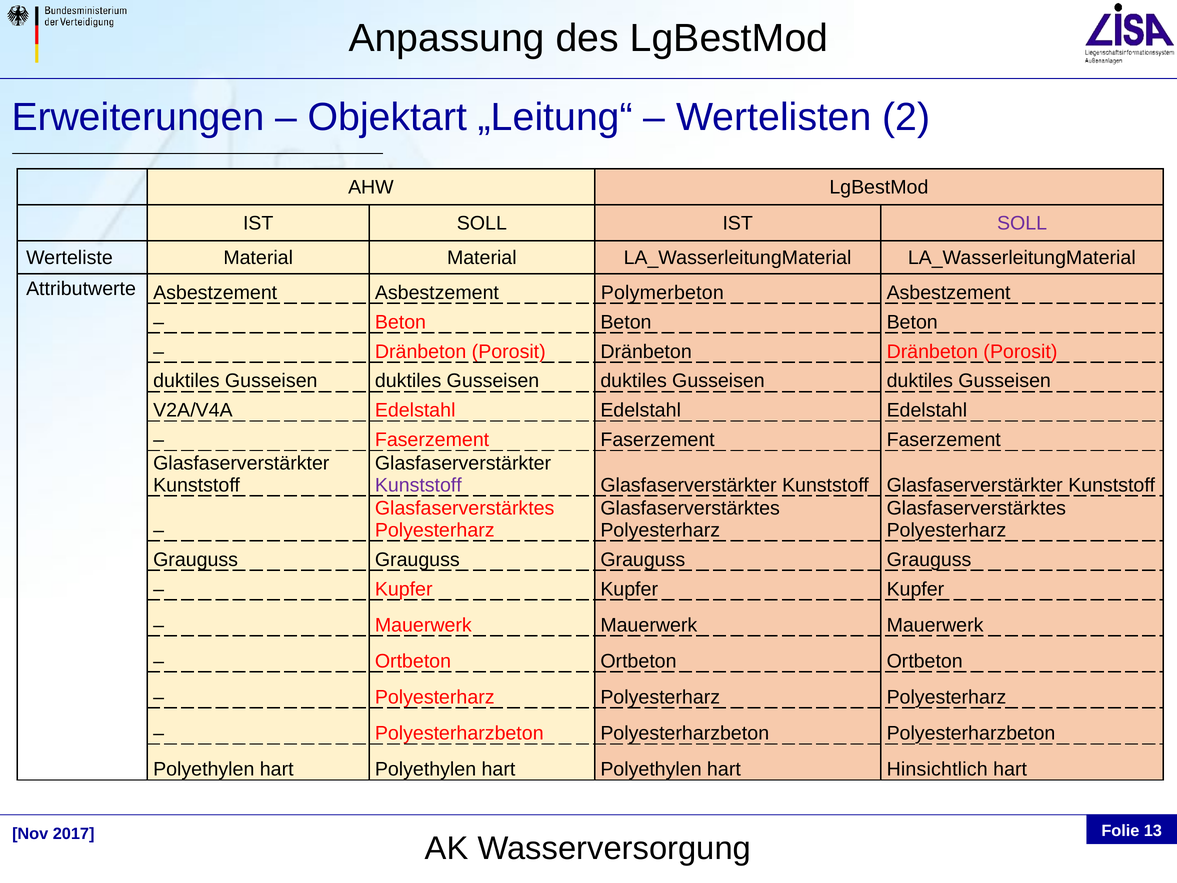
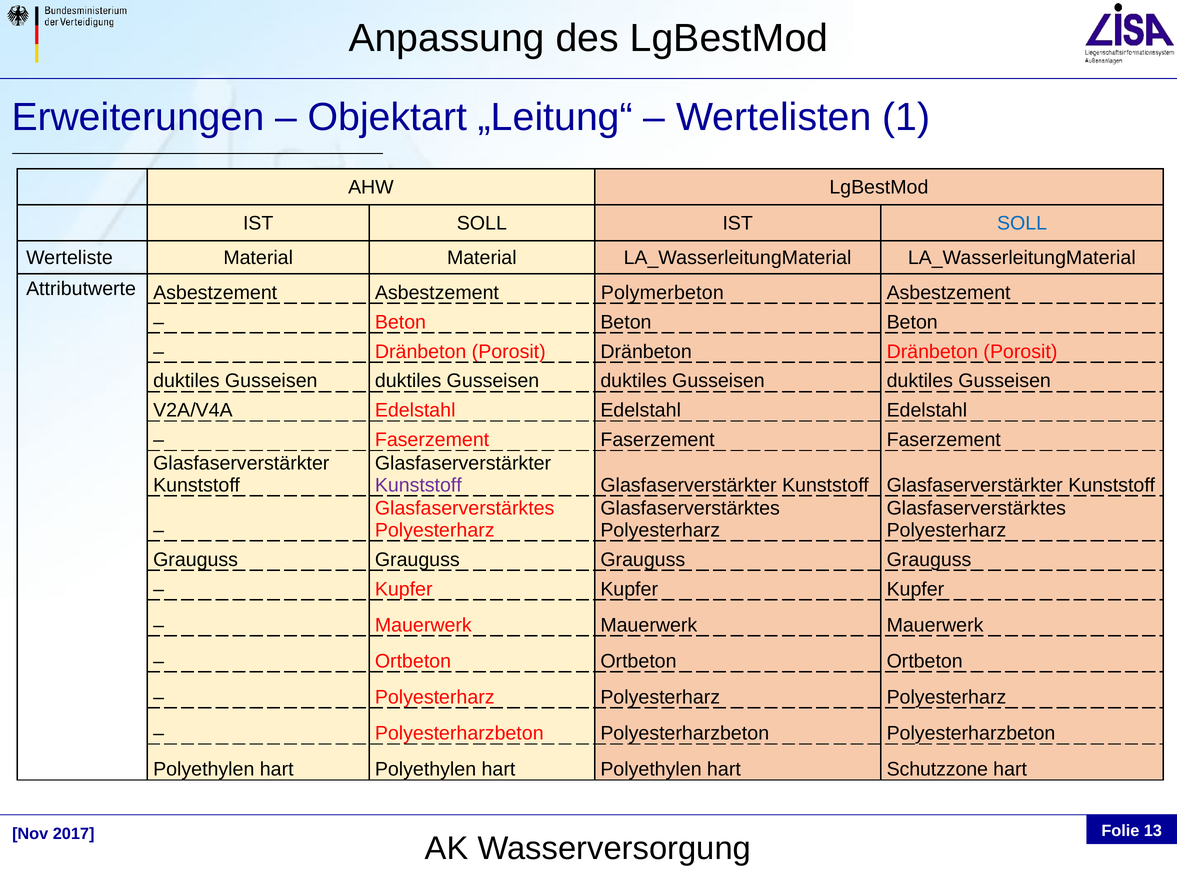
2: 2 -> 1 (906, 117)
SOLL colour: purple -> blue (1022, 223)
Hinsichtlich: Hinsichtlich -> Schutzzone (937, 769)
